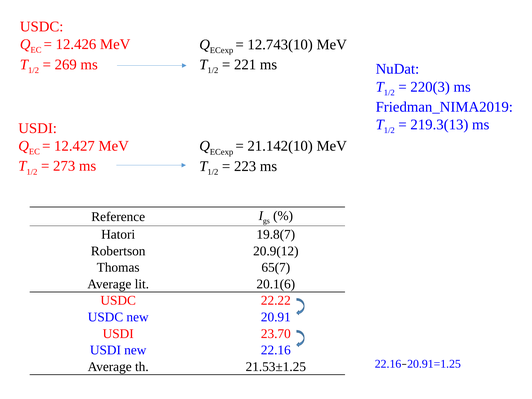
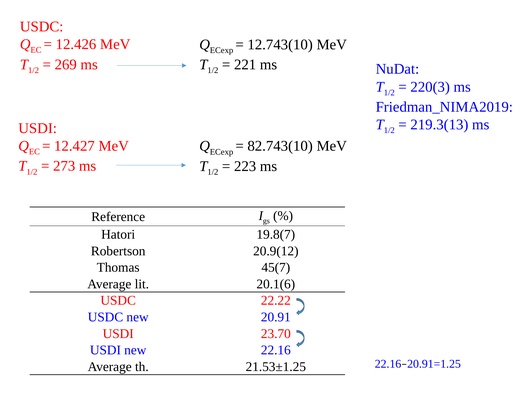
21.142(10: 21.142(10 -> 82.743(10 (280, 146)
65(7: 65(7 -> 45(7 (276, 268)
